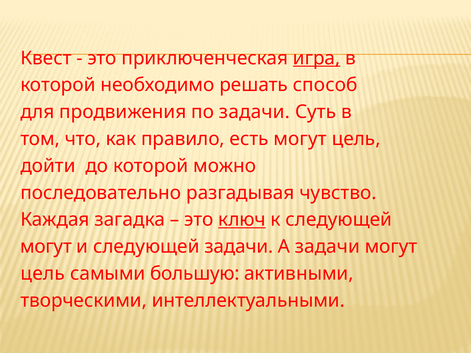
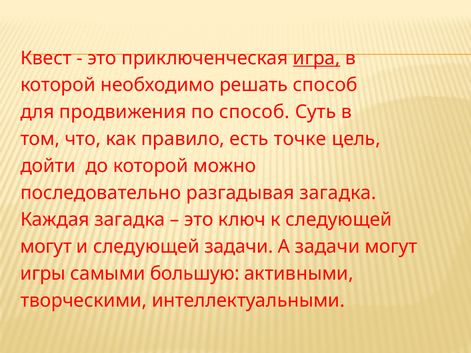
по задачи: задачи -> способ (254, 112)
есть могут: могут -> точке (300, 139)
разгадывая чувство: чувство -> загадка (338, 193)
ключ underline: present -> none (242, 220)
цель: цель -> игры (43, 274)
